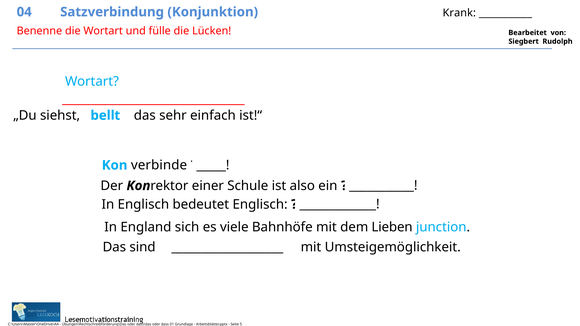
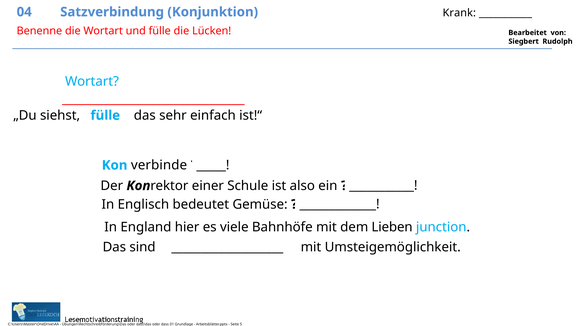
siehst bellt: bellt -> fülle (105, 116)
bedeutet Englisch: Englisch -> Gemüse (260, 204)
sich: sich -> hier (187, 227)
